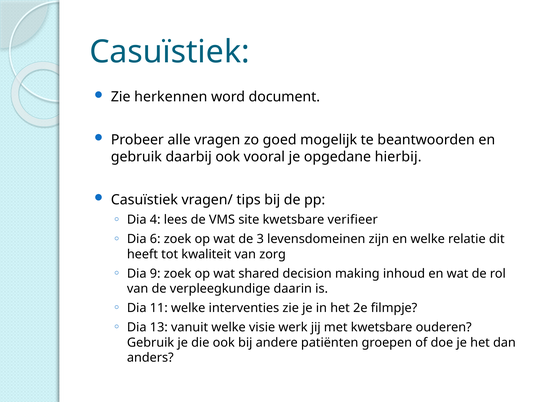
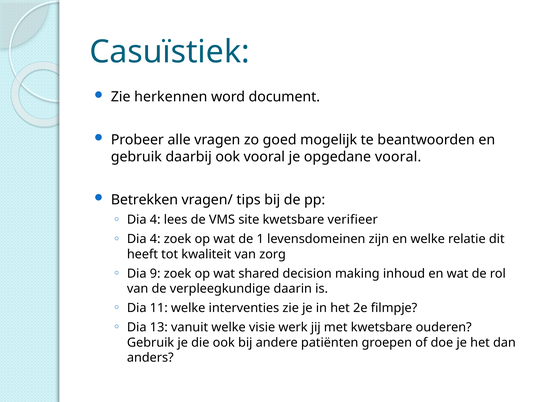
opgedane hierbij: hierbij -> vooral (398, 157)
Casuïstiek: Casuïstiek -> Betrekken (144, 200)
6: 6 -> 4 (155, 239)
3: 3 -> 1 (260, 239)
